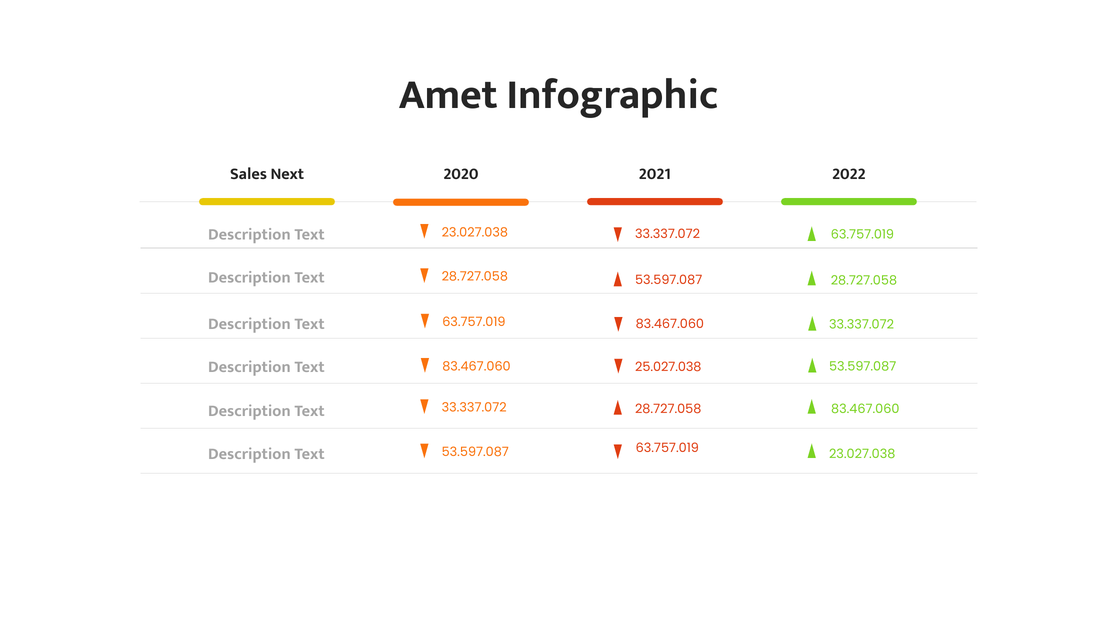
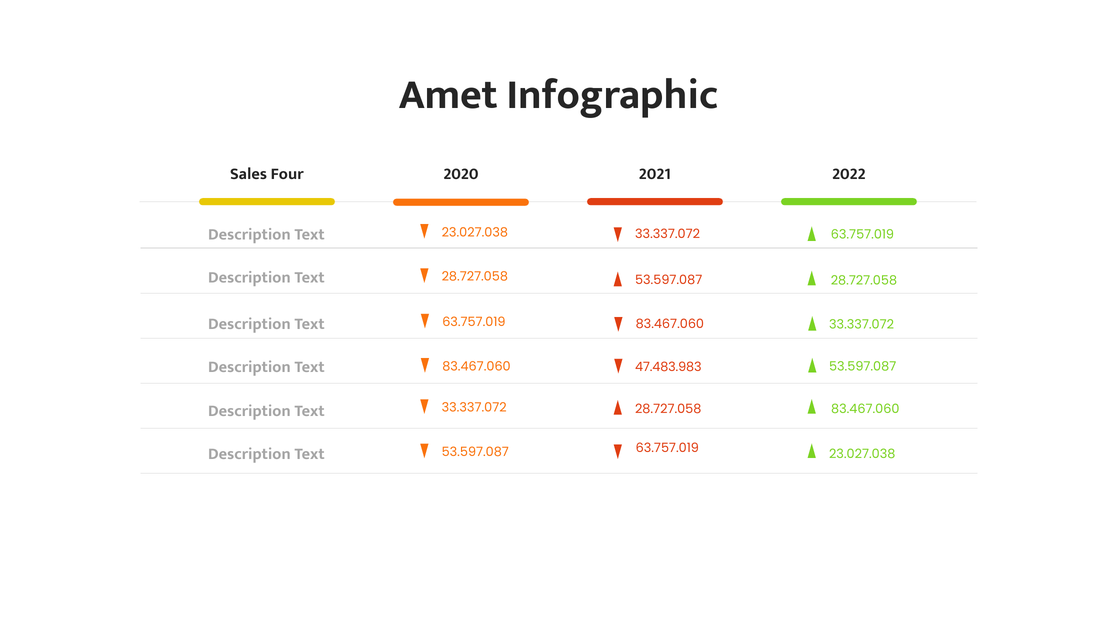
Next: Next -> Four (287, 174)
25.027.038: 25.027.038 -> 47.483.983 (668, 367)
